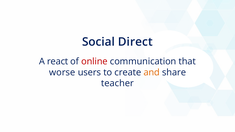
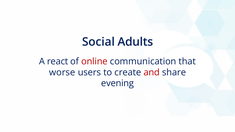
Direct: Direct -> Adults (135, 42)
and colour: orange -> red (152, 72)
teacher: teacher -> evening (118, 83)
